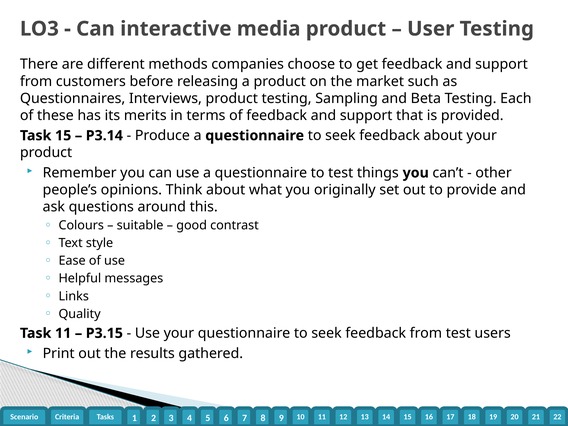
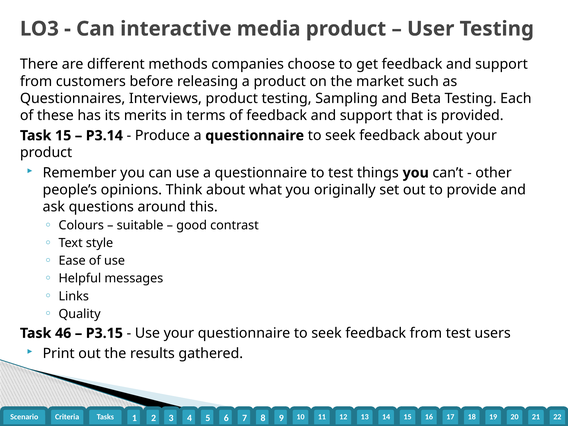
Task 11: 11 -> 46 (63, 333)
